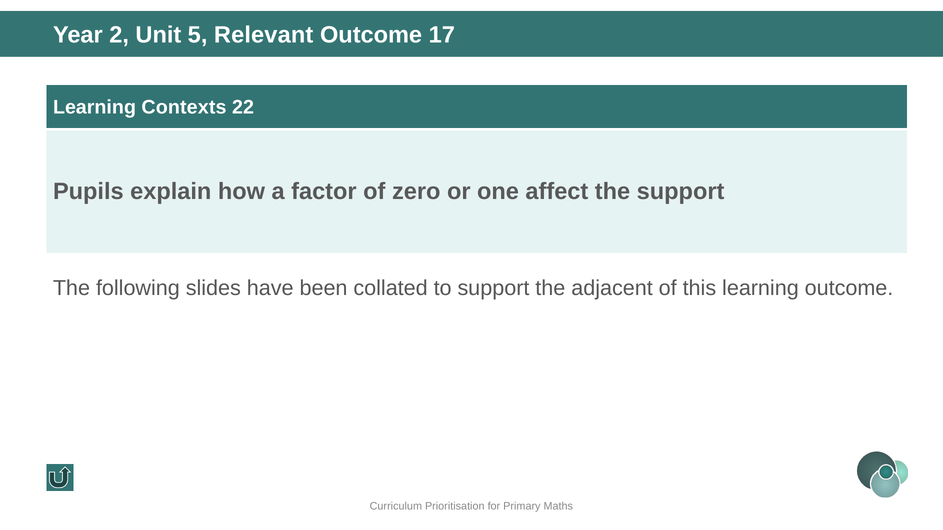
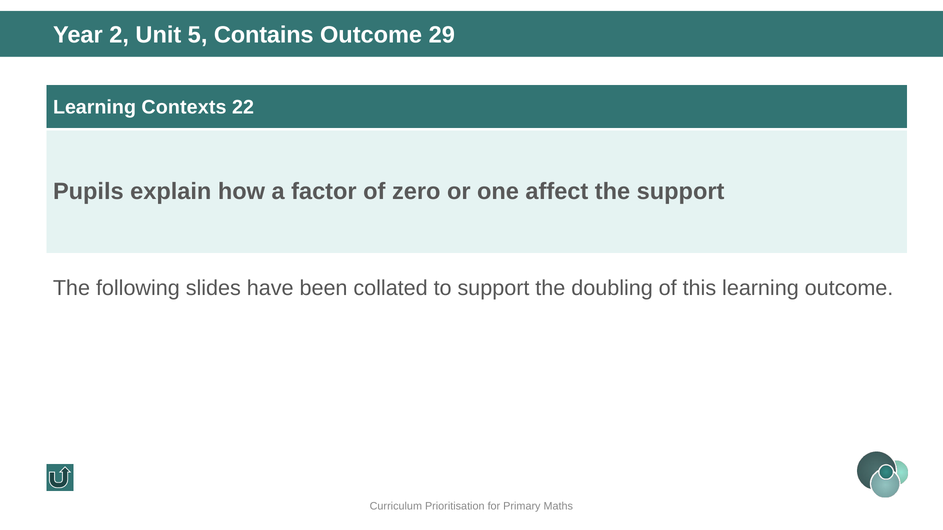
Relevant: Relevant -> Contains (264, 35)
17: 17 -> 29 (442, 35)
adjacent: adjacent -> doubling (612, 288)
